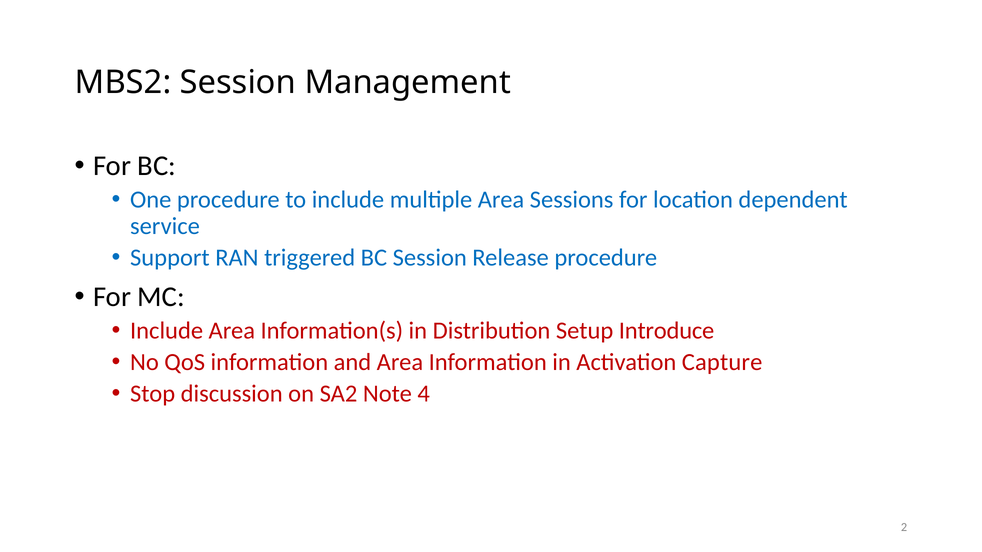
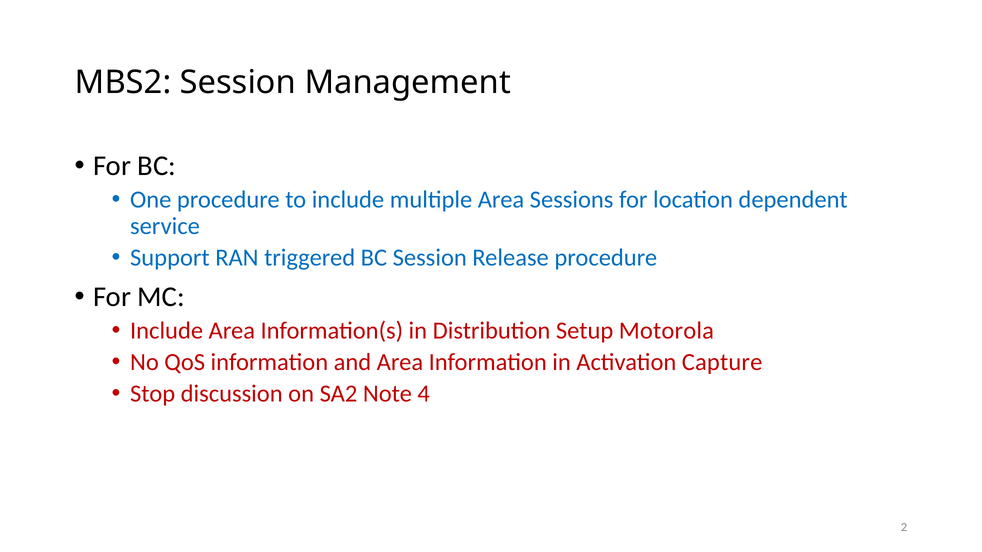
Introduce: Introduce -> Motorola (666, 331)
